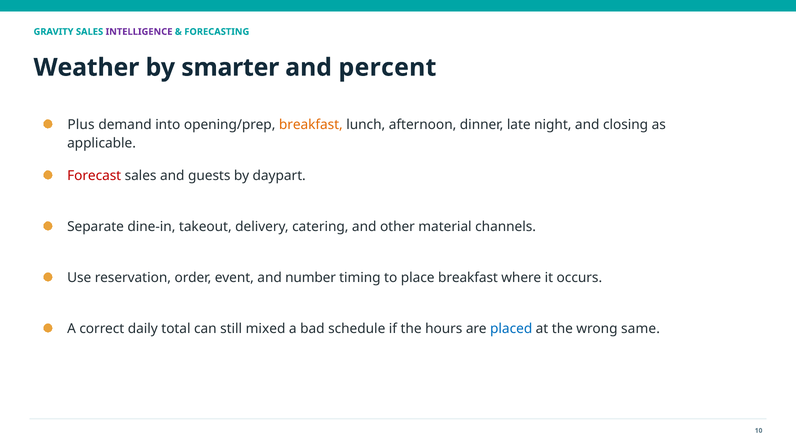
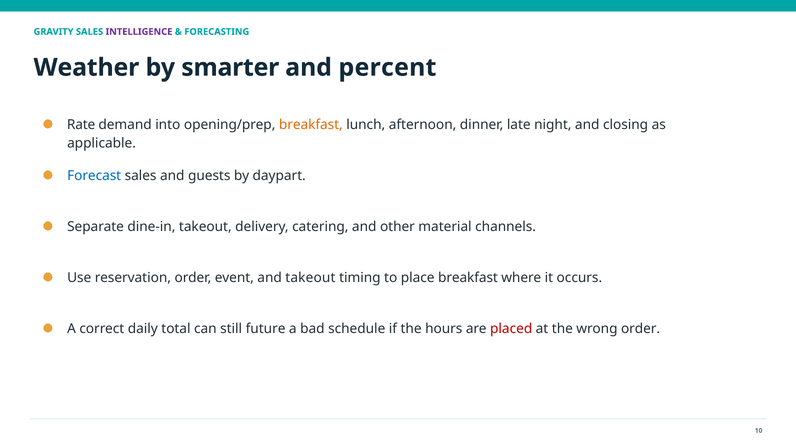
Plus: Plus -> Rate (81, 124)
Forecast colour: red -> blue (94, 175)
and number: number -> takeout (310, 277)
mixed: mixed -> future (266, 328)
placed colour: blue -> red (511, 328)
wrong same: same -> order (641, 328)
